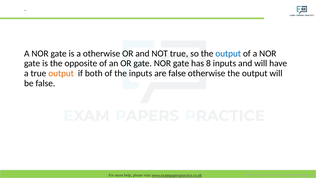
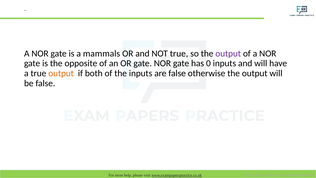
a otherwise: otherwise -> mammals (102, 53)
output colour: blue -> purple (228, 53)
8: 8 -> 0 (208, 63)
